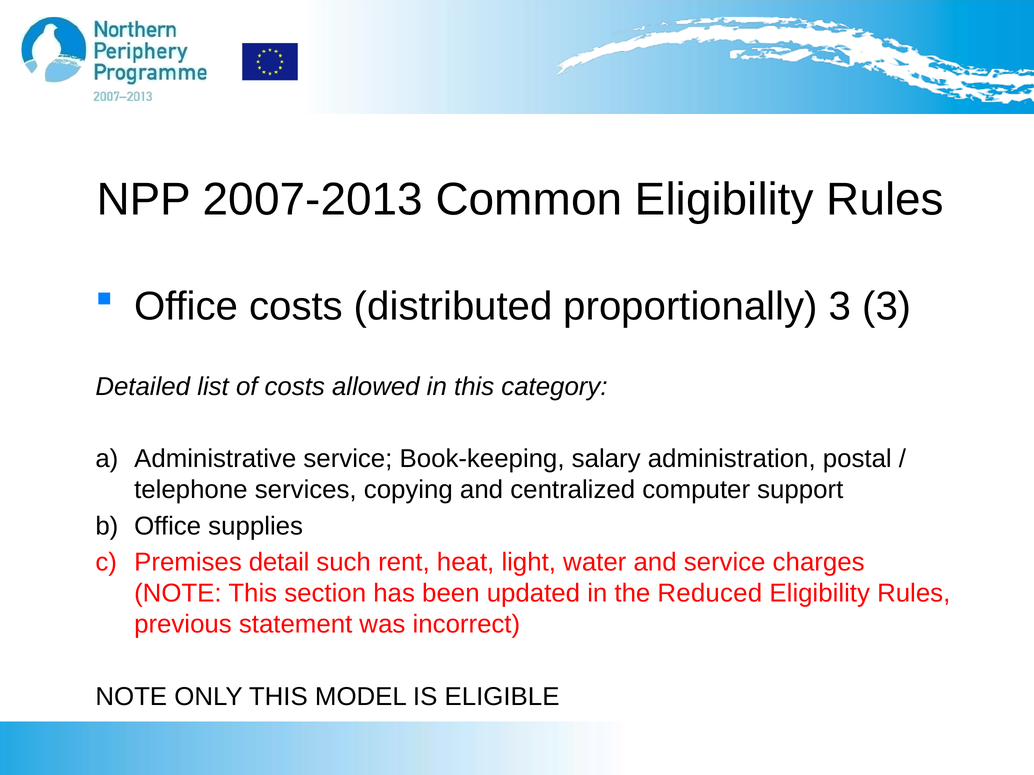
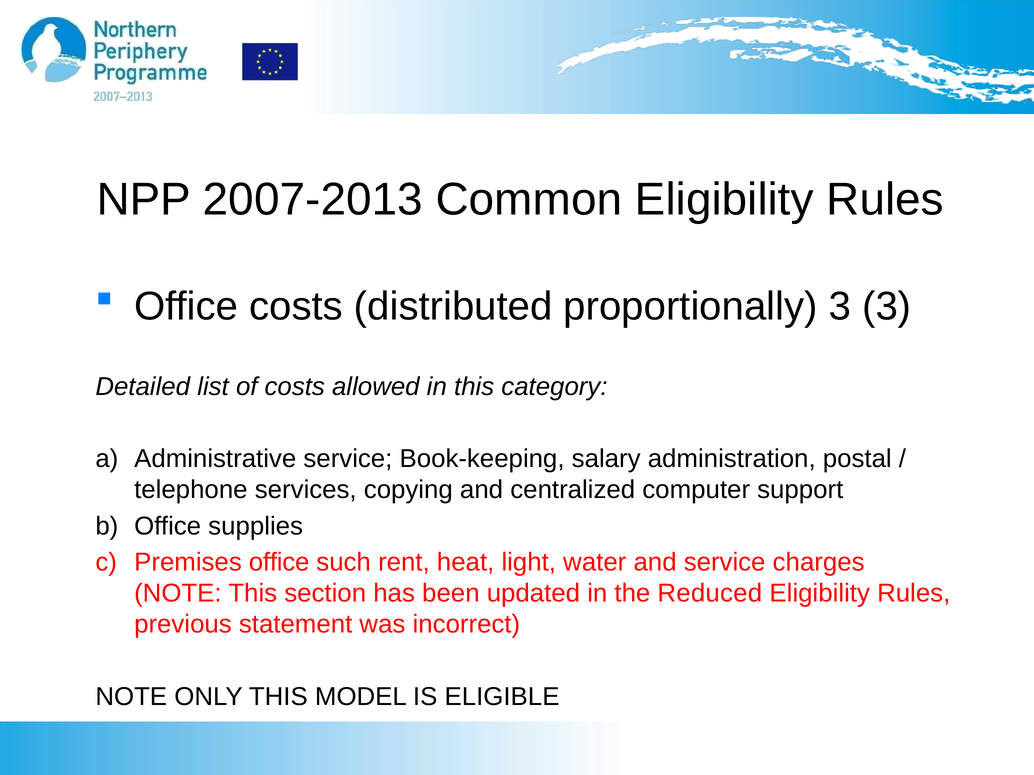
Premises detail: detail -> office (279, 563)
